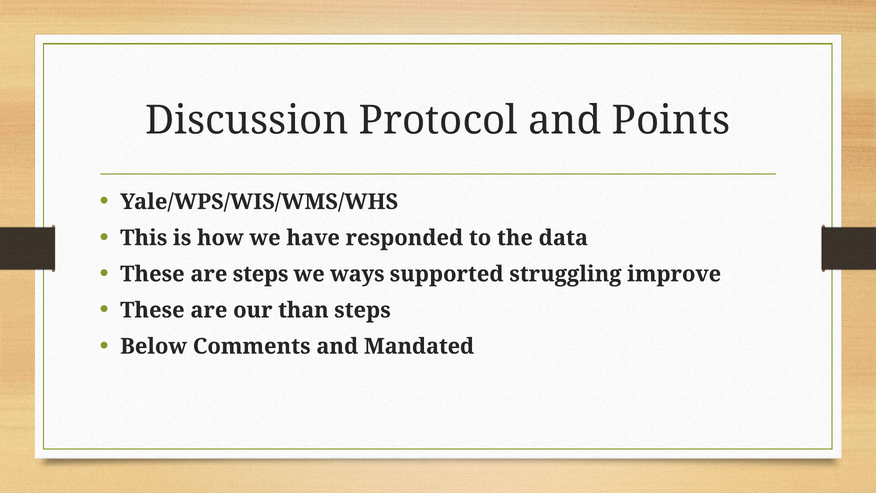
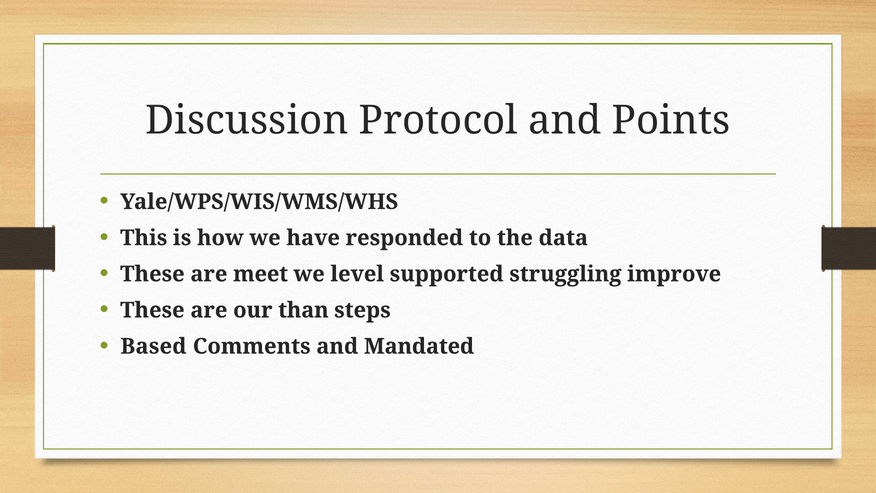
are steps: steps -> meet (261, 274)
ways: ways -> level (357, 274)
Below: Below -> Based (154, 346)
